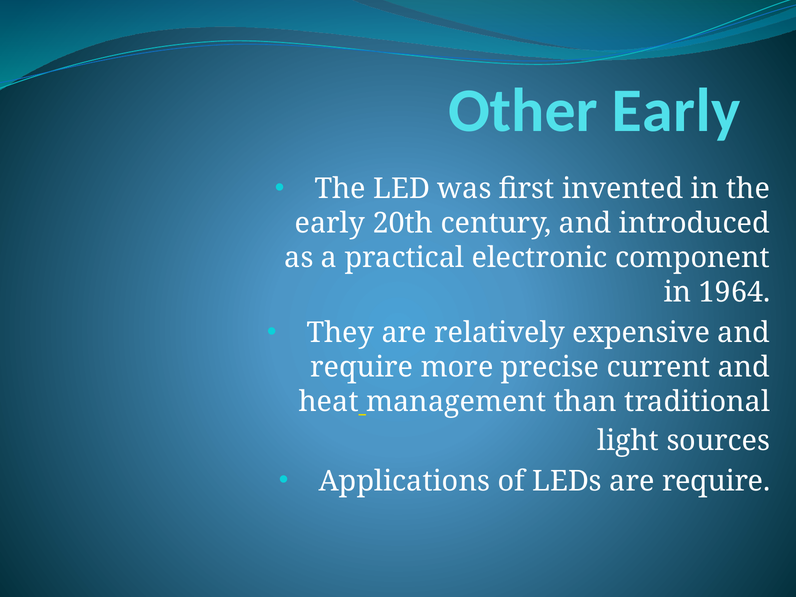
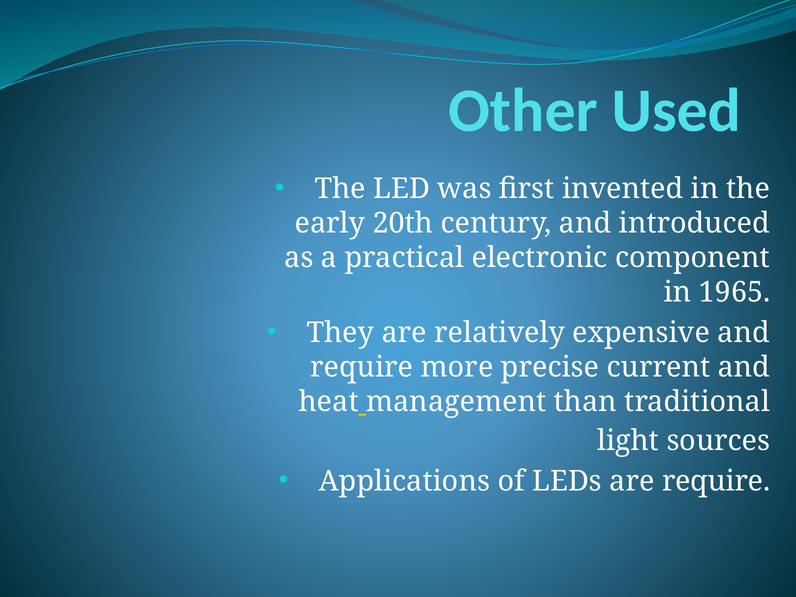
Other Early: Early -> Used (676, 111)
1964: 1964 -> 1965 (735, 292)
